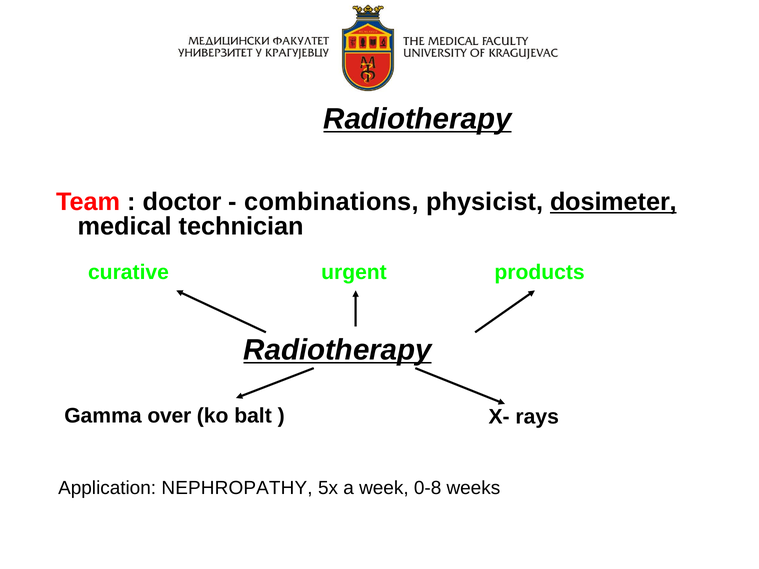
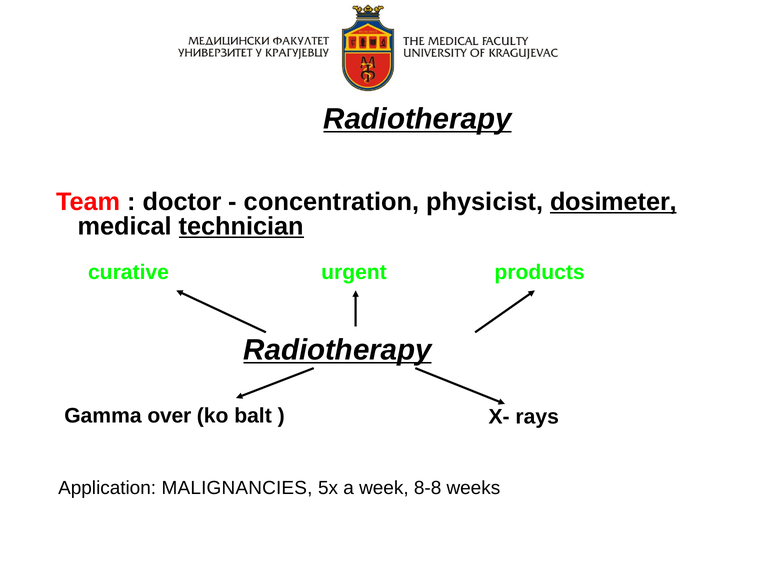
combinations: combinations -> concentration (332, 202)
technician underline: none -> present (241, 226)
NEPHROPATHY: NEPHROPATHY -> MALIGNANCIES (237, 488)
0-8: 0-8 -> 8-8 (428, 488)
